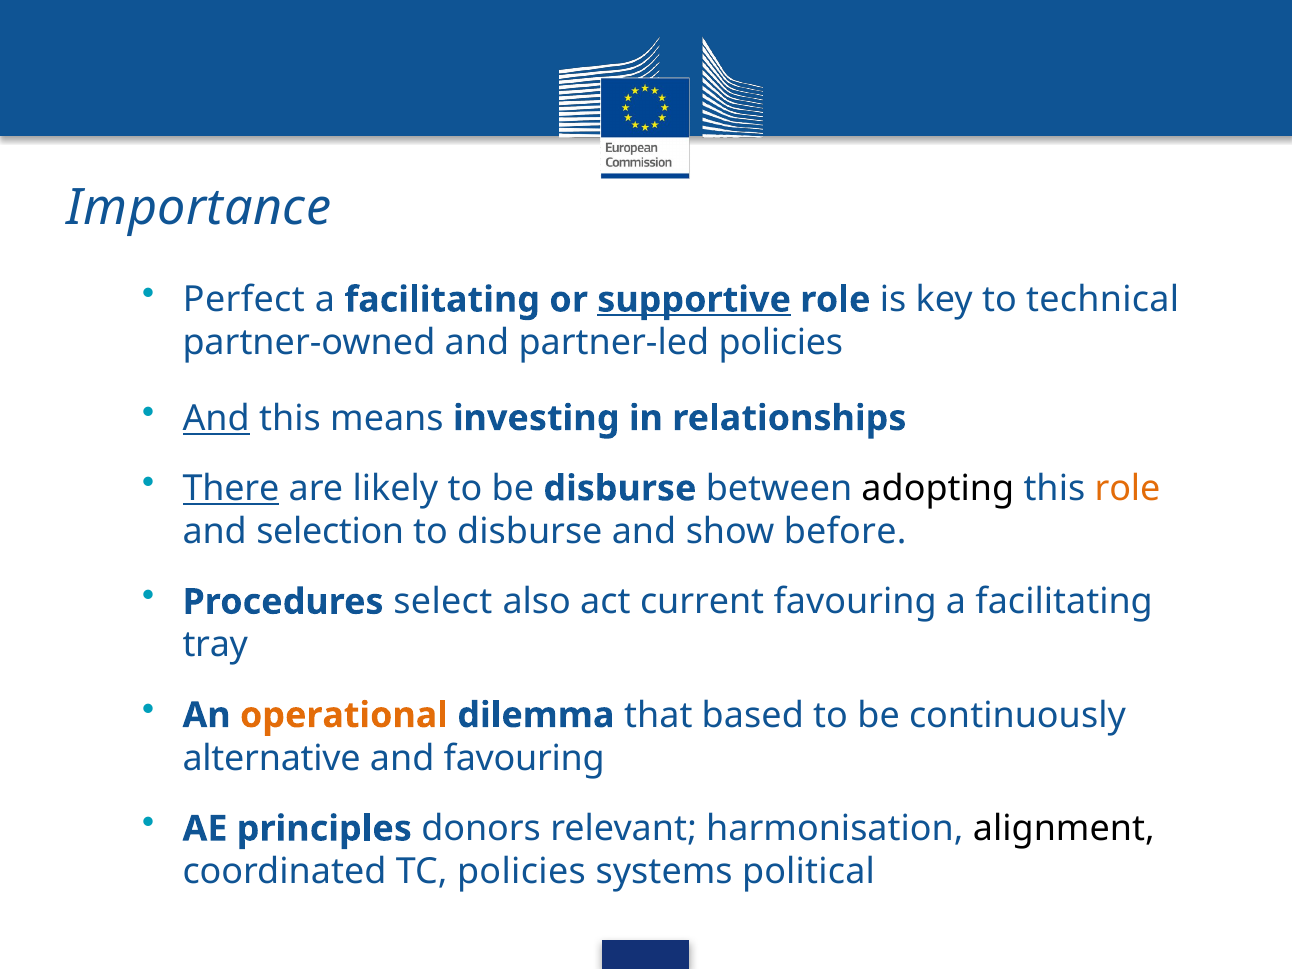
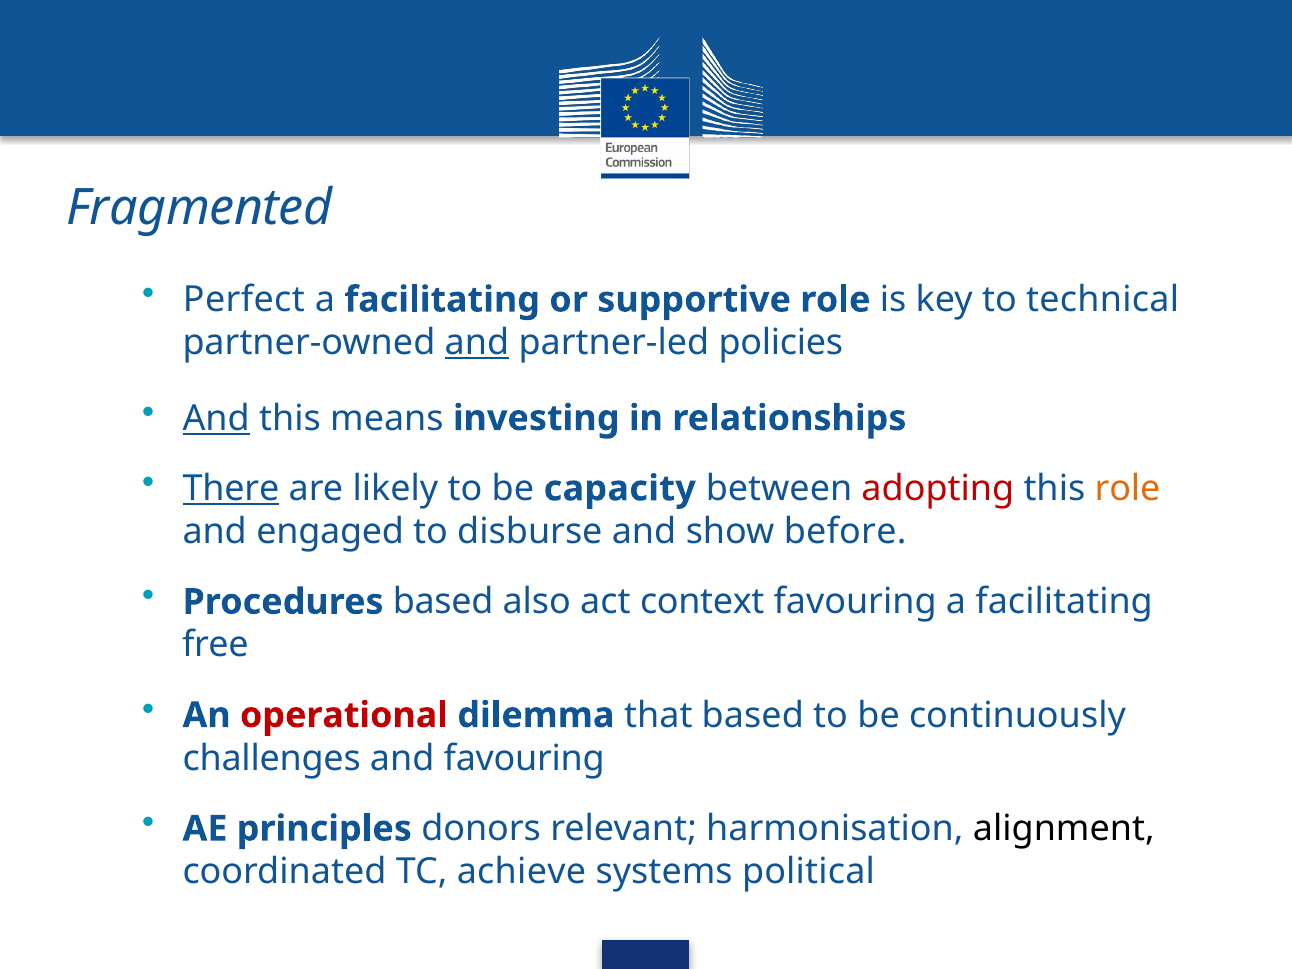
Importance: Importance -> Fragmented (199, 208)
supportive underline: present -> none (694, 300)
and underline: none -> present (477, 343)
be disburse: disburse -> capacity (620, 489)
adopting colour: black -> red (938, 489)
selection: selection -> engaged (330, 532)
Procedures select: select -> based (443, 602)
current: current -> context (702, 602)
tray: tray -> free (215, 645)
operational colour: orange -> red (344, 715)
alternative: alternative -> challenges (272, 758)
TC policies: policies -> achieve (521, 872)
